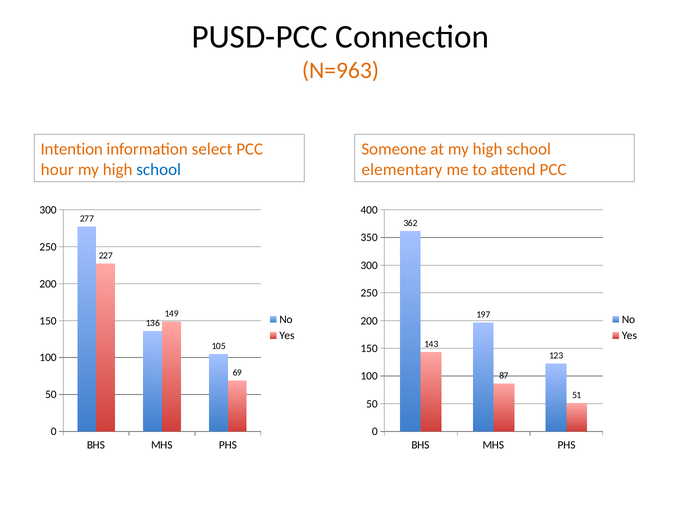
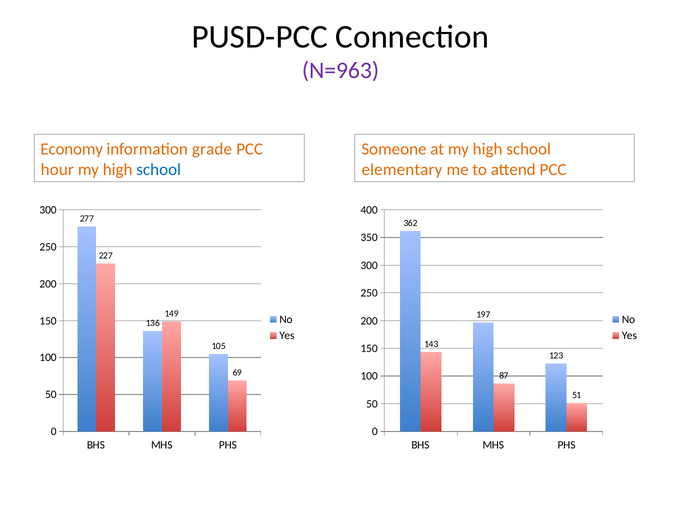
N=963 colour: orange -> purple (340, 70)
Intention: Intention -> Economy (72, 149)
select: select -> grade (212, 149)
